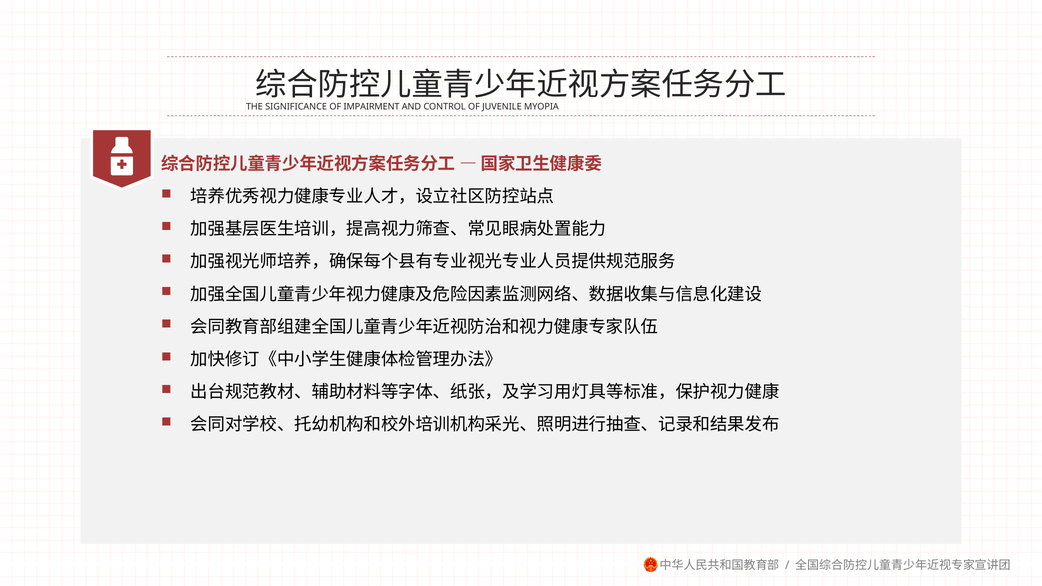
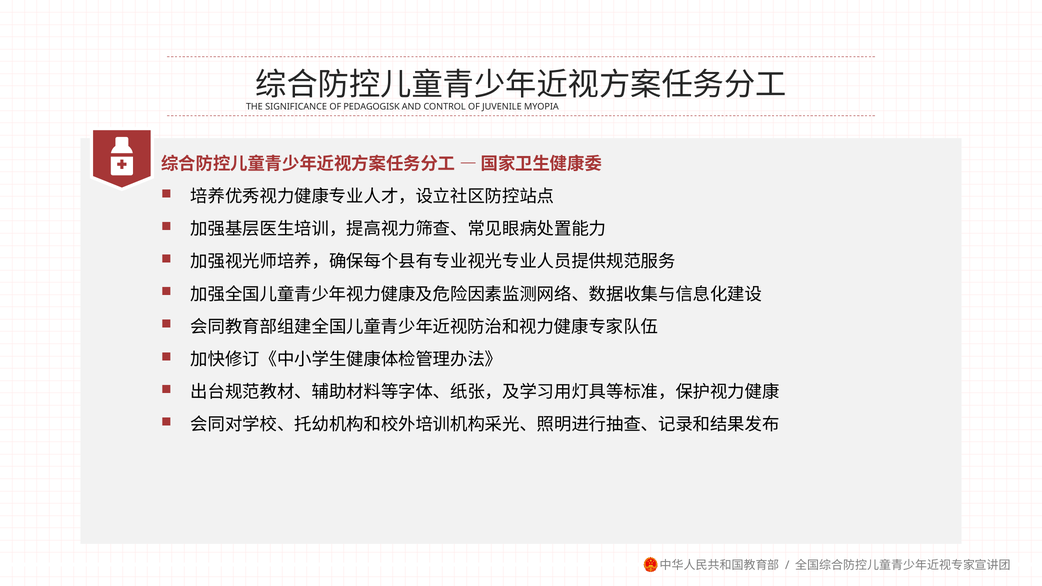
IMPAIRMENT: IMPAIRMENT -> PEDAGOGISK (372, 107)
